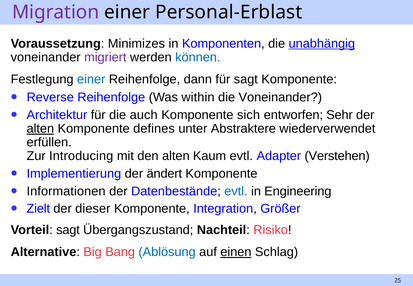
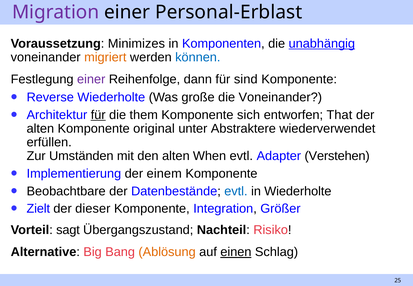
migriert colour: purple -> orange (105, 57)
einer colour: blue -> purple (91, 79)
für sagt: sagt -> sind (246, 79)
Reverse Reihenfolge: Reihenfolge -> Wiederholte (111, 97)
within: within -> große (198, 97)
für underline: none -> present (98, 115)
auch: auch -> them (144, 115)
Sehr: Sehr -> That (339, 115)
alten underline: present -> none (40, 129)
defines: defines -> original (154, 129)
Introducing: Introducing -> Umständen (81, 156)
Kaum: Kaum -> When (210, 156)
ändert: ändert -> einem (164, 174)
Informationen: Informationen -> Beobachtbare (66, 191)
in Engineering: Engineering -> Wiederholte (298, 191)
Ablösung colour: blue -> orange (167, 252)
